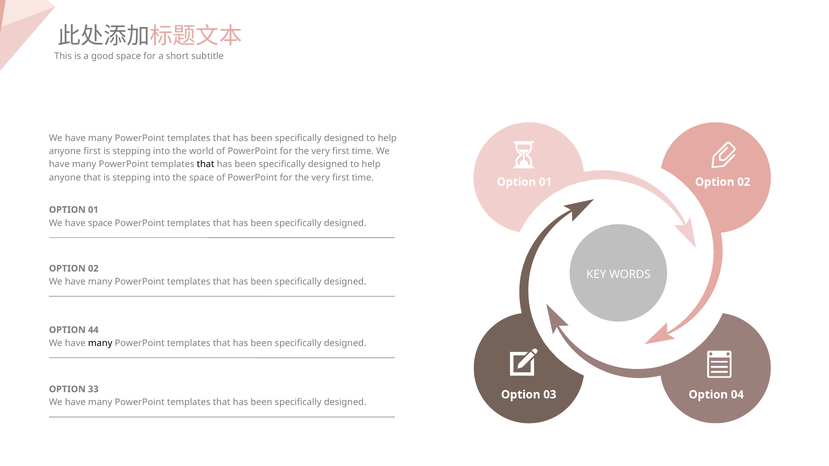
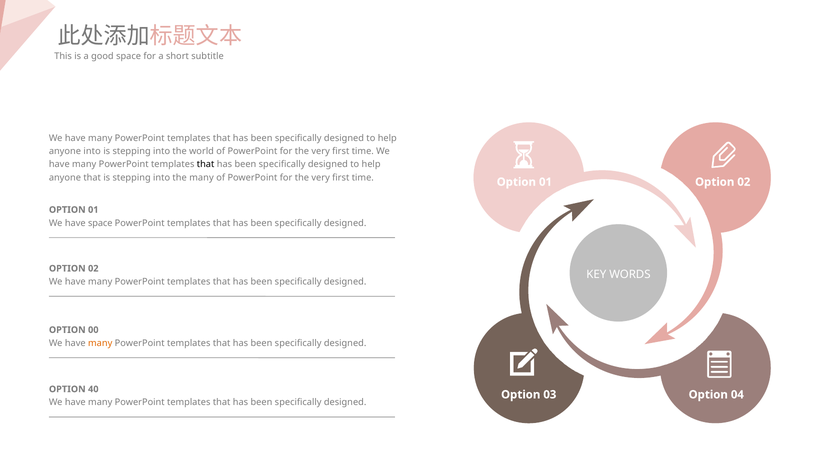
anyone first: first -> into (92, 151)
the space: space -> many (201, 178)
44: 44 -> 00 (93, 330)
many colour: black -> orange (100, 343)
33: 33 -> 40 (93, 389)
